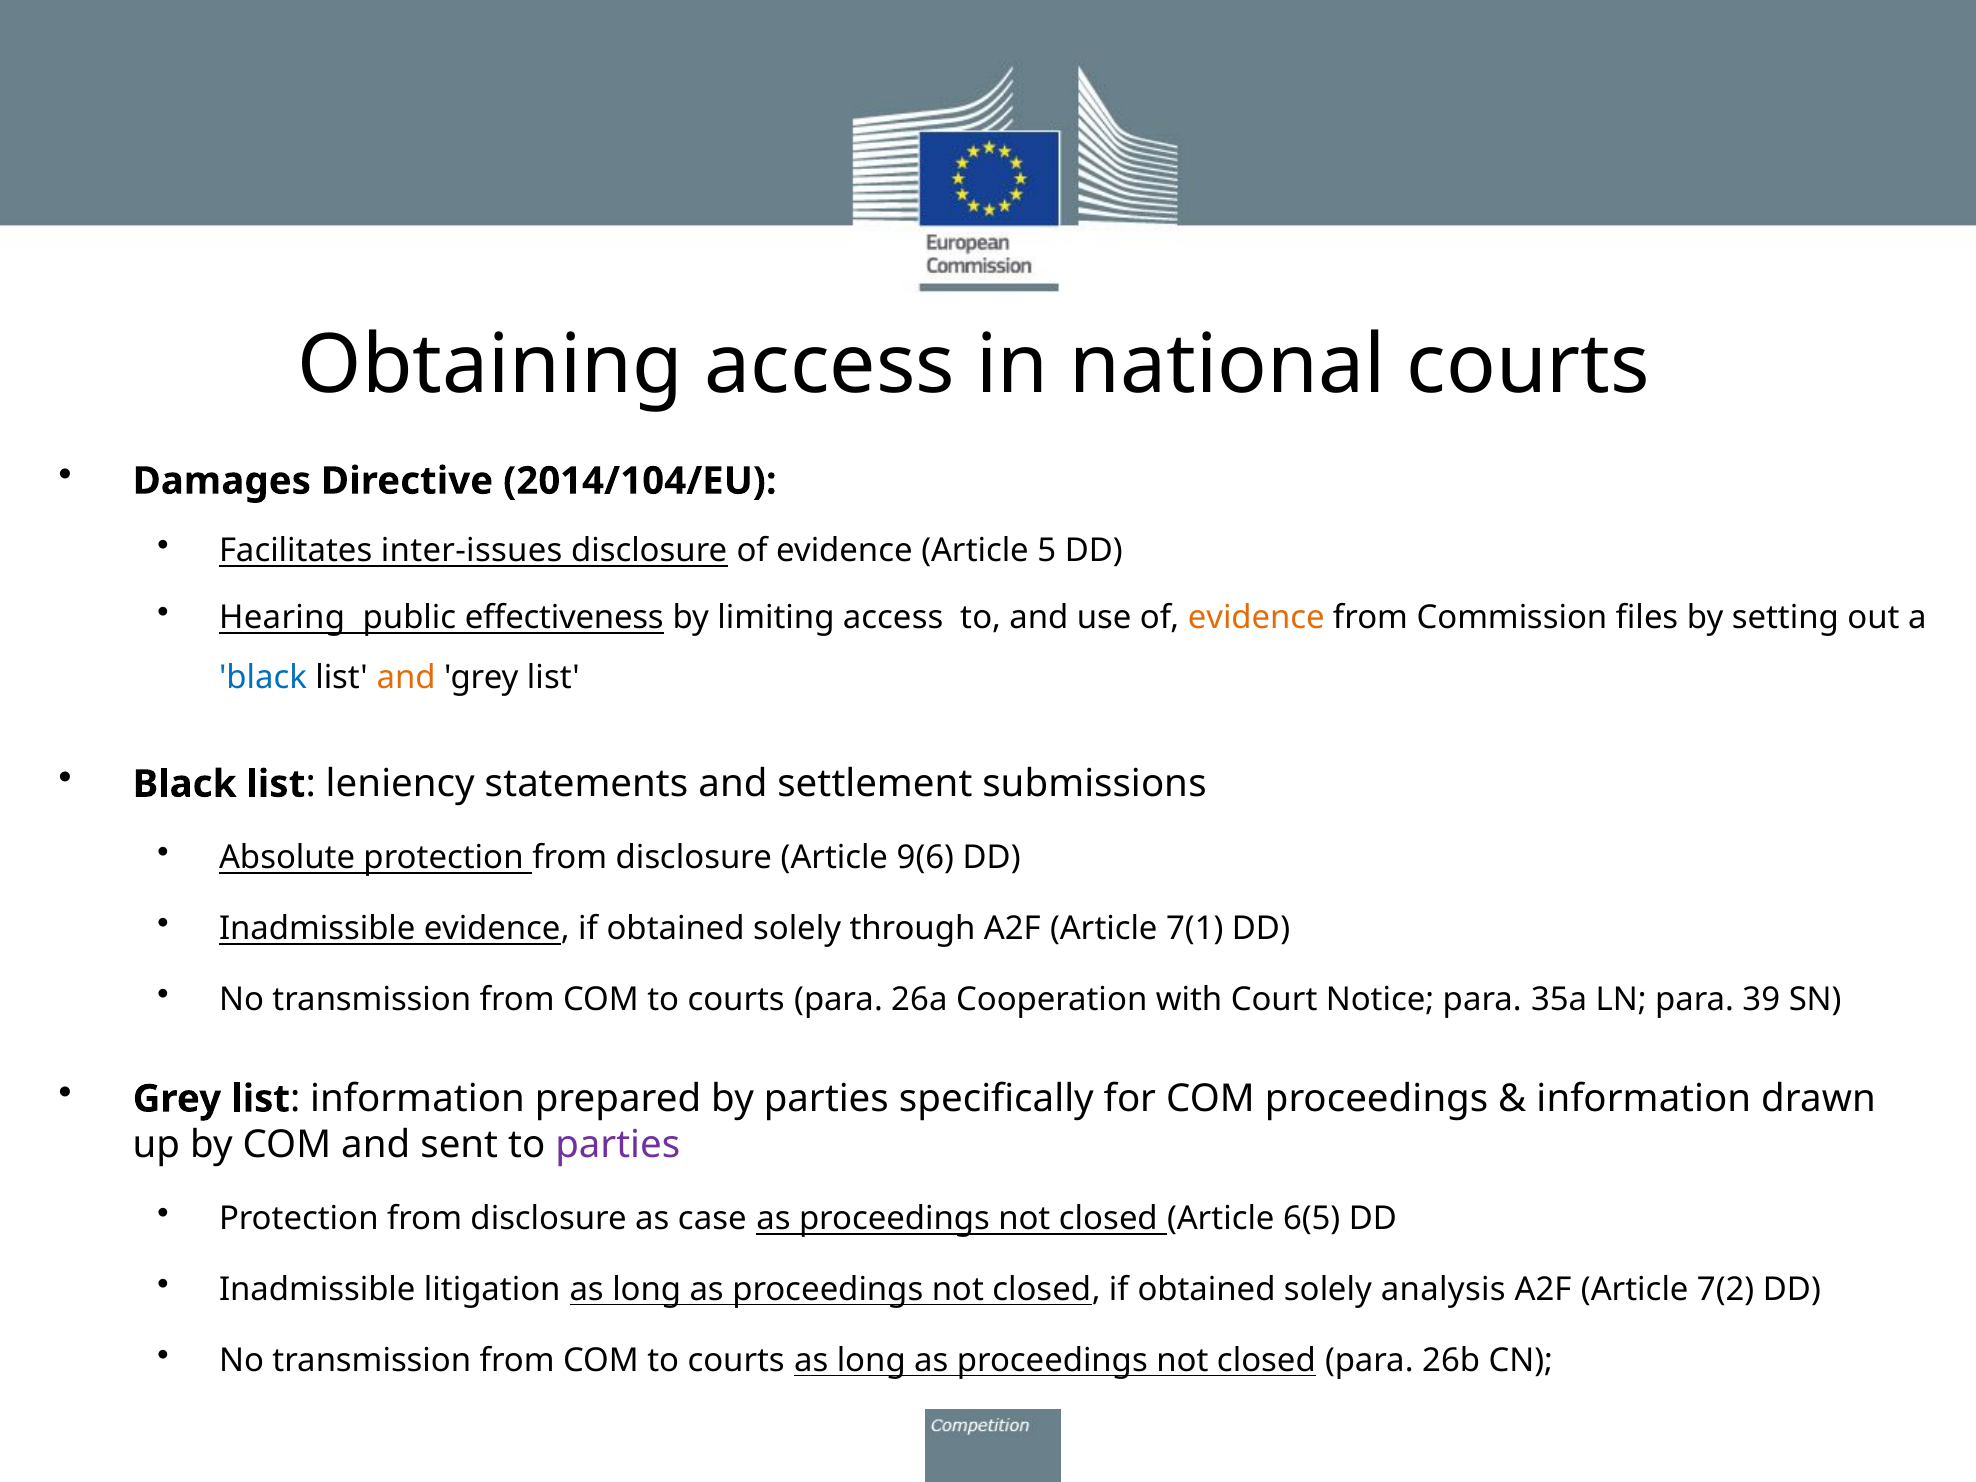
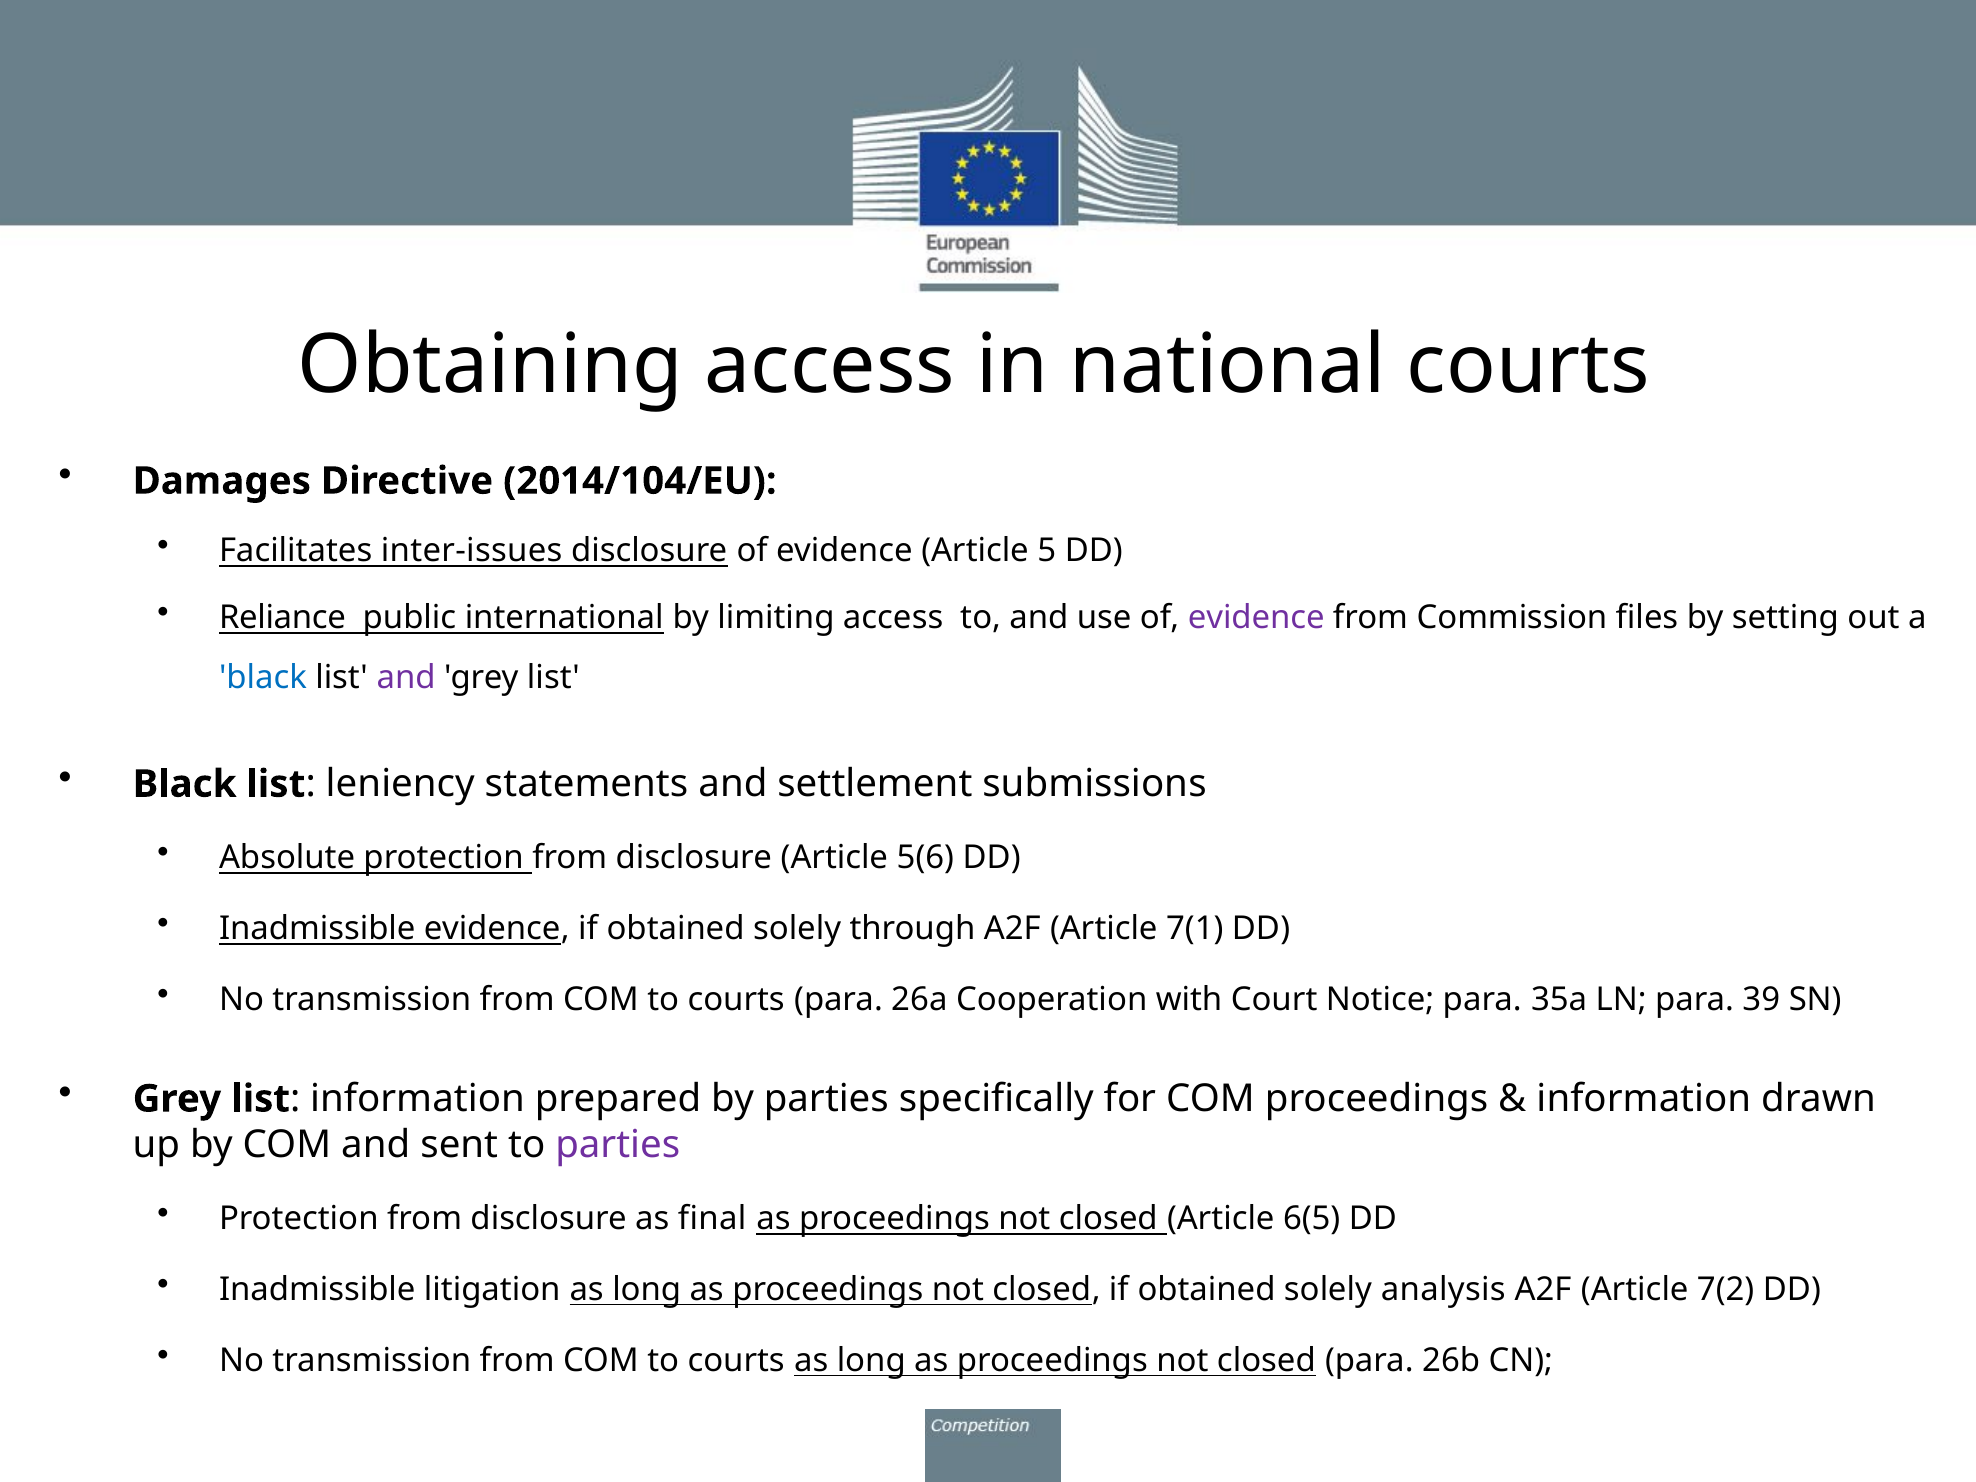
Hearing: Hearing -> Reliance (282, 618)
effectiveness: effectiveness -> international (564, 618)
evidence colour: orange -> purple (1256, 618)
and colour: orange -> purple (406, 677)
9(6: 9(6 -> 5(6 (925, 858)
case: case -> final (712, 1219)
